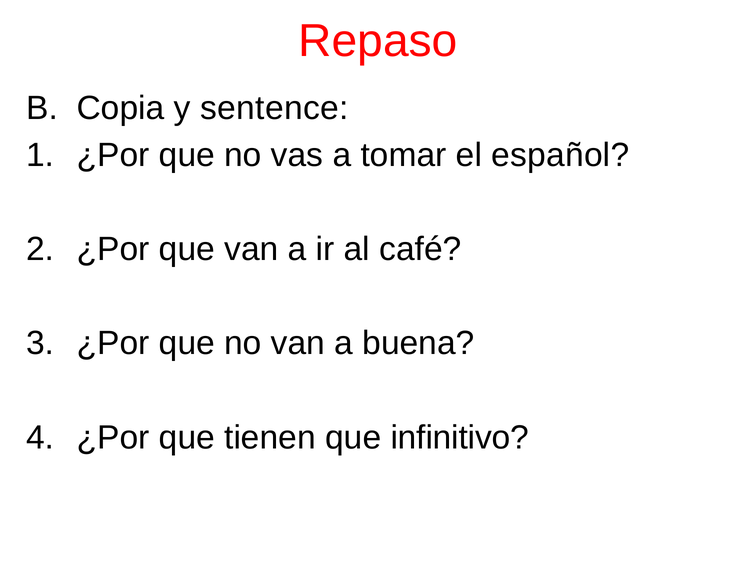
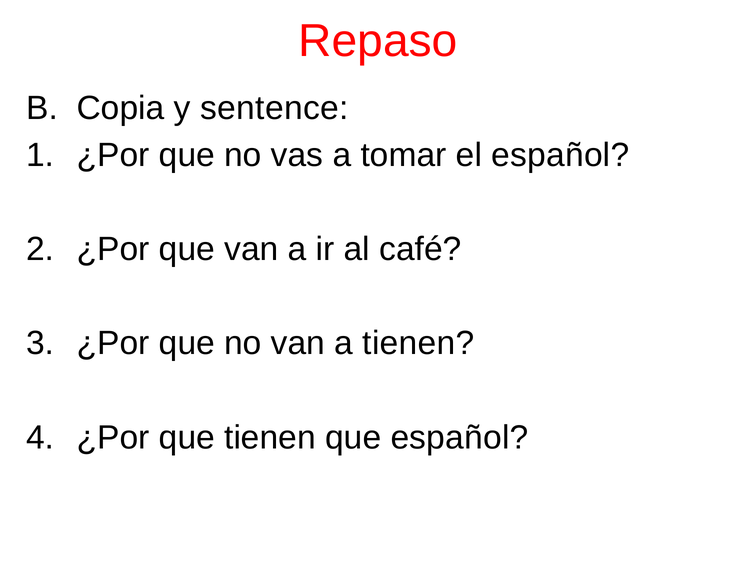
a buena: buena -> tienen (418, 343)
que infinitivo: infinitivo -> español (460, 438)
